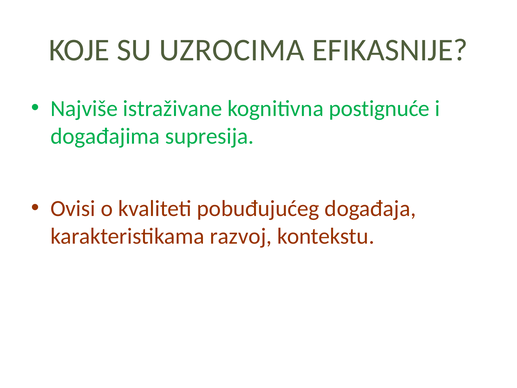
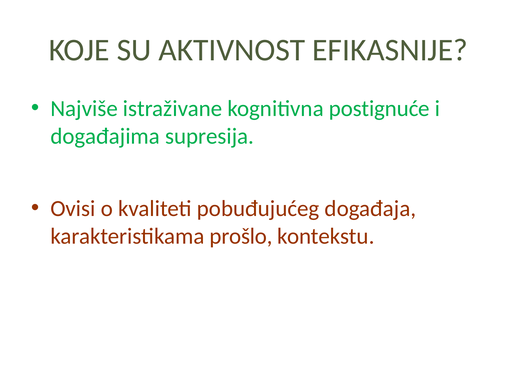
UZROCIMA: UZROCIMA -> AKTIVNOST (232, 50)
razvoj: razvoj -> prošlo (241, 236)
